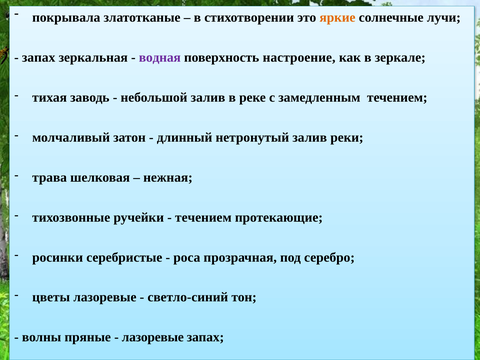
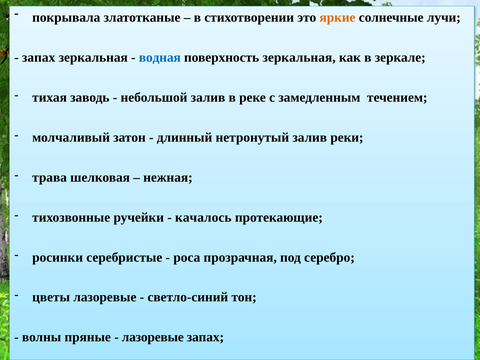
водная colour: purple -> blue (160, 57)
поверхность настроение: настроение -> зеркальная (299, 57)
течением: течением -> качалось (203, 217)
